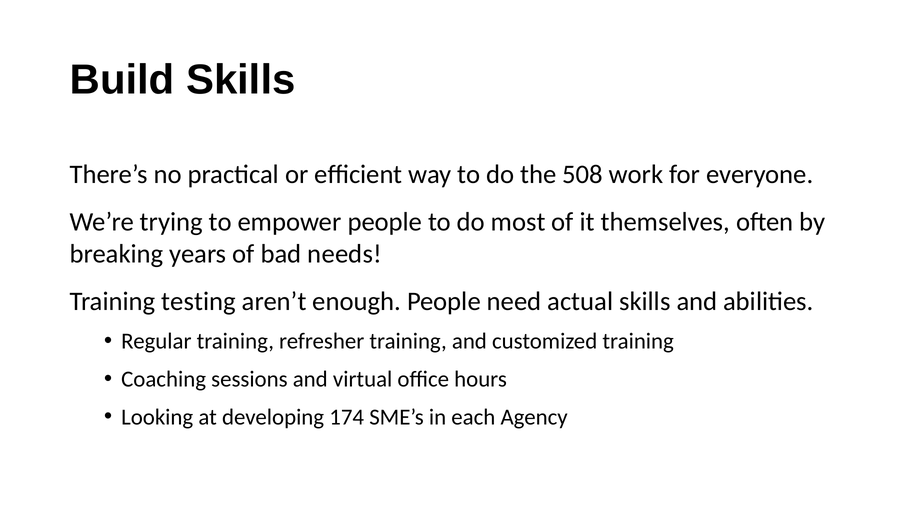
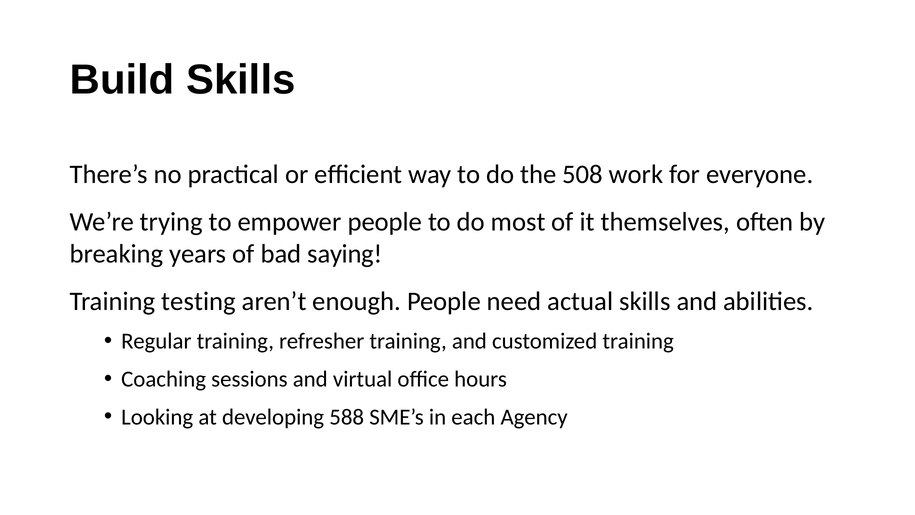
needs: needs -> saying (345, 254)
174: 174 -> 588 (347, 417)
